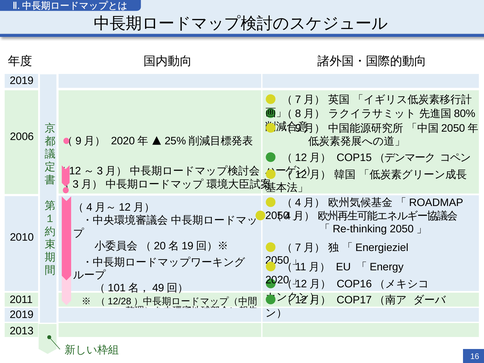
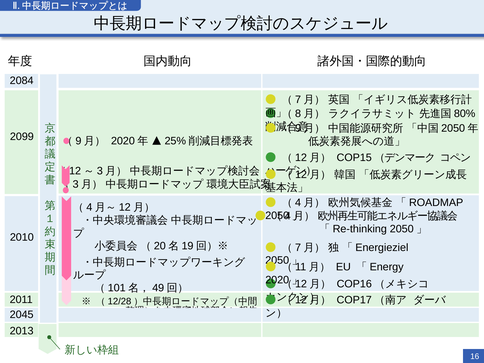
2019: 2019 -> 2084 (22, 81)
2006: 2006 -> 2099 (22, 137)
2019: 2019 -> 2045 (22, 315)
